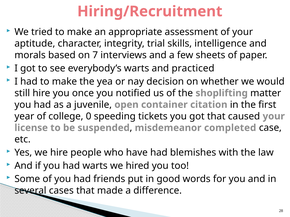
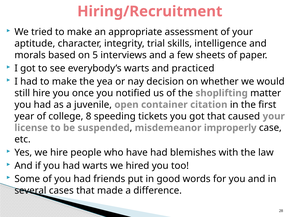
7: 7 -> 5 (95, 55)
0: 0 -> 8 (89, 116)
completed: completed -> improperly (230, 128)
